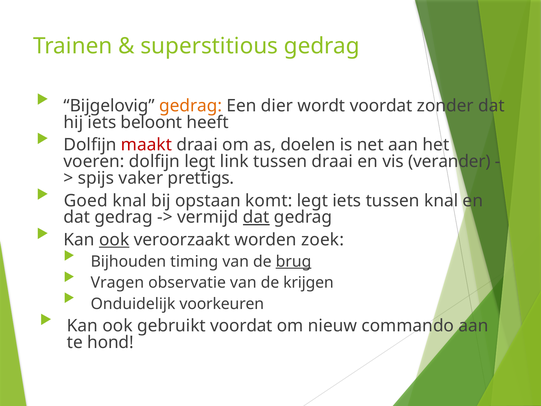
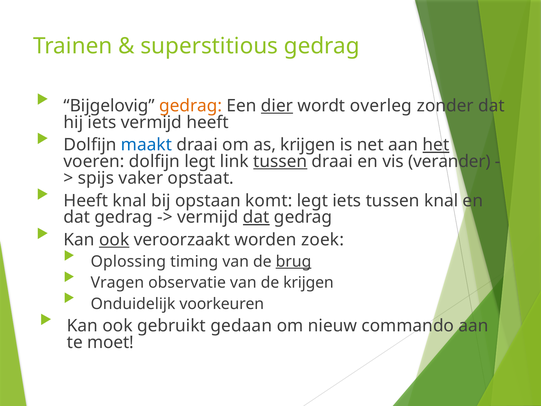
dier underline: none -> present (277, 106)
wordt voordat: voordat -> overleg (381, 106)
iets beloont: beloont -> vermijd (151, 122)
maakt colour: red -> blue (147, 145)
as doelen: doelen -> krijgen (308, 145)
het underline: none -> present (436, 145)
tussen underline: none -> present (280, 161)
prettigs: prettigs -> opstaat (201, 178)
Goed: Goed -> Heeft (86, 201)
Bijhouden: Bijhouden -> Oplossing (128, 261)
gebruikt voordat: voordat -> gedaan (241, 326)
hond: hond -> moet (110, 342)
